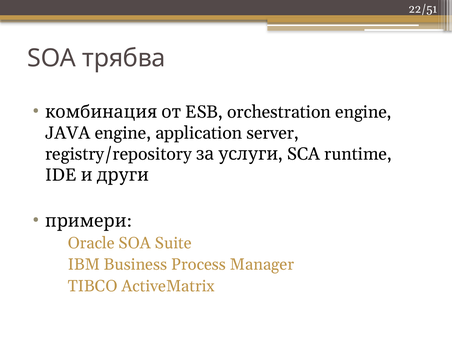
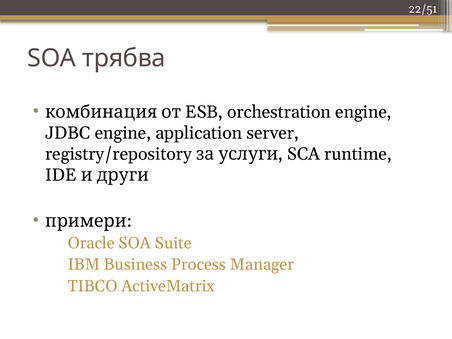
JAVA: JAVA -> JDBC (68, 133)
